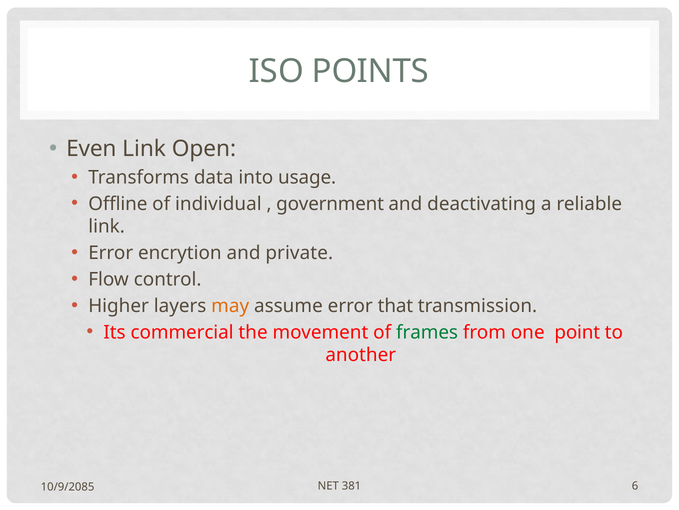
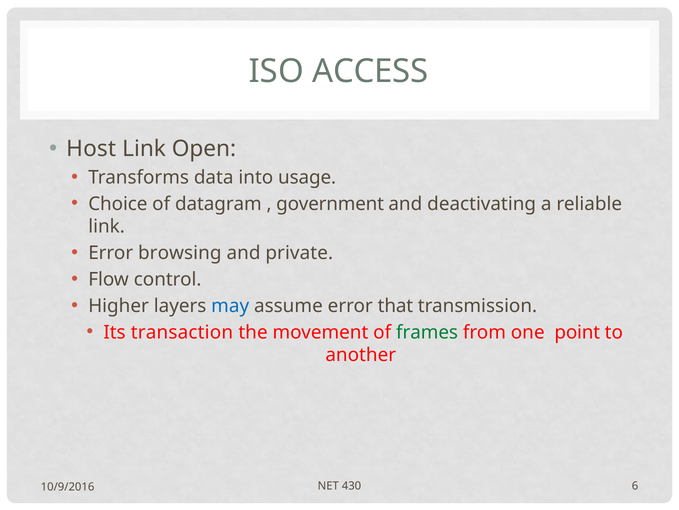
POINTS: POINTS -> ACCESS (370, 71)
Even: Even -> Host (91, 149)
Offline: Offline -> Choice (118, 204)
individual: individual -> datagram (218, 204)
encrytion: encrytion -> browsing (180, 253)
may colour: orange -> blue (230, 305)
commercial: commercial -> transaction (182, 332)
381: 381 -> 430 (351, 485)
10/9/2085: 10/9/2085 -> 10/9/2016 (68, 486)
